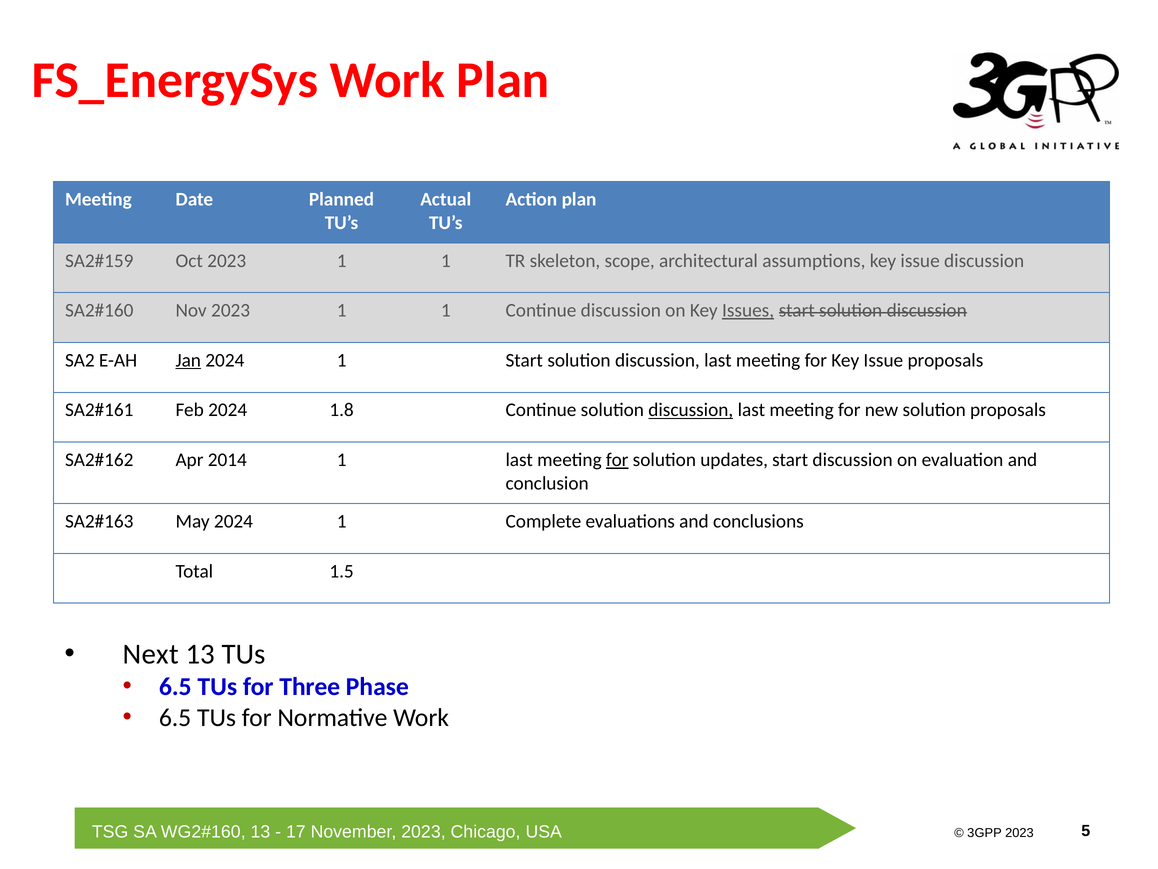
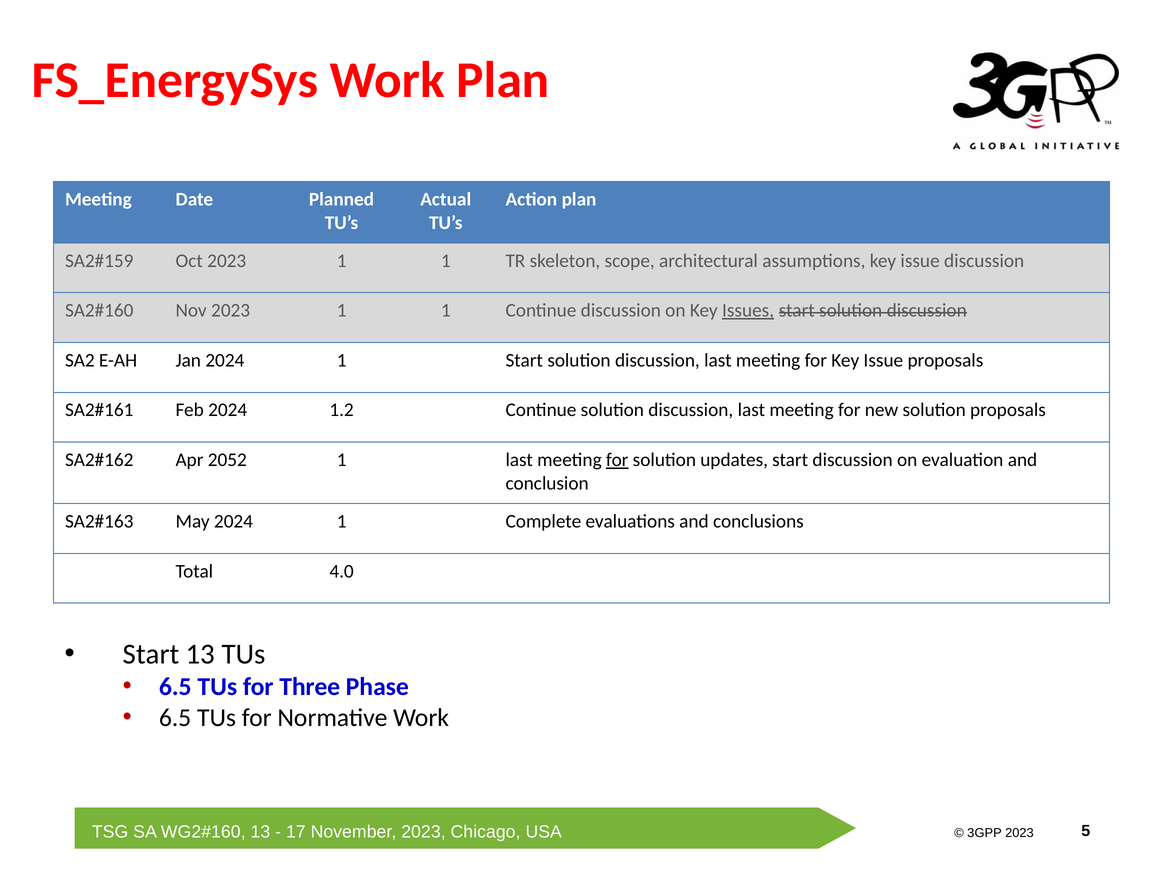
Jan underline: present -> none (188, 360)
1.8: 1.8 -> 1.2 (342, 410)
discussion underline: present -> none (691, 410)
2014: 2014 -> 2052 (227, 460)
1.5: 1.5 -> 4.0 (342, 571)
Next: Next -> Start (151, 654)
